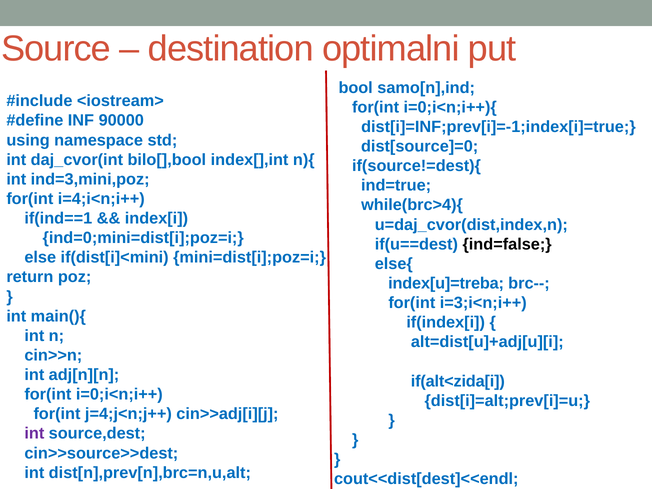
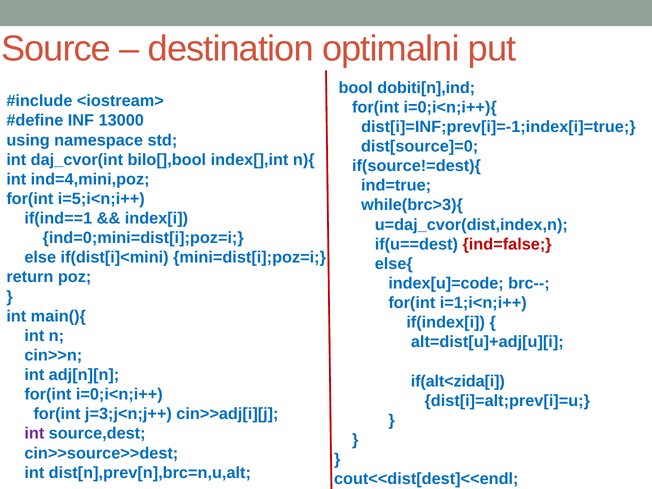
samo[n],ind: samo[n],ind -> dobiti[n],ind (426, 88)
90000: 90000 -> 13000 (121, 121)
ind=3,mini,poz: ind=3,mini,poz -> ind=4,mini,poz (90, 179)
i=4;i<n;i++: i=4;i<n;i++ -> i=5;i<n;i++ (101, 199)
while(brc>4){: while(brc>4){ -> while(brc>3){ (412, 205)
ind=false colour: black -> red (507, 244)
index[u]=treba: index[u]=treba -> index[u]=code (446, 283)
i=3;i<n;i++: i=3;i<n;i++ -> i=1;i<n;i++ (483, 303)
j=4;j<n;j++: j=4;j<n;j++ -> j=3;j<n;j++ (128, 414)
